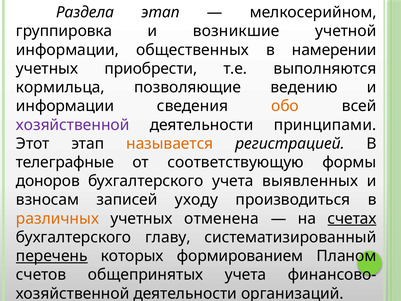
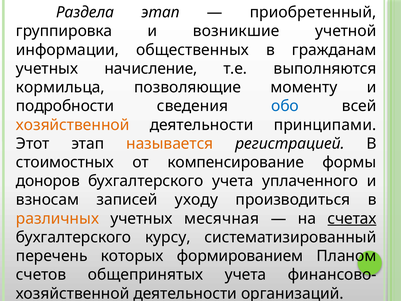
мелкосерийном: мелкосерийном -> приобретенный (313, 12)
намерении: намерении -> гражданам (334, 50)
приобрести: приобрести -> начисление (151, 69)
ведению: ведению -> моменту (304, 87)
информации: информации -> подробности (65, 106)
обо colour: orange -> blue (285, 106)
хозяйственной colour: purple -> orange (73, 125)
телеграфные: телеграфные -> стоимостных (65, 162)
соответствующую: соответствующую -> компенсирование (236, 162)
выявленных: выявленных -> уплаченного (310, 181)
отменена: отменена -> месячная (222, 218)
главу: главу -> курсу (168, 237)
перечень underline: present -> none (52, 256)
